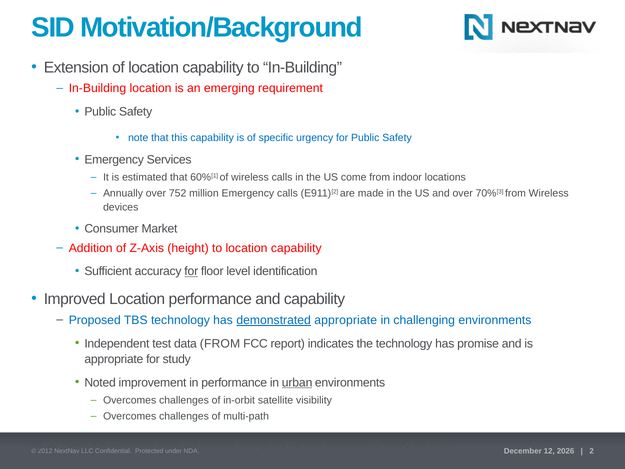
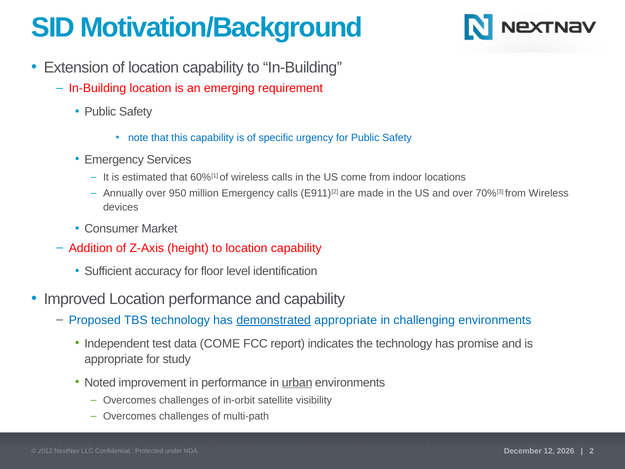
752: 752 -> 950 (178, 193)
for underline: present -> none (191, 271)
data FROM: FROM -> COME (220, 343)
